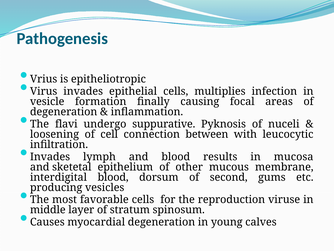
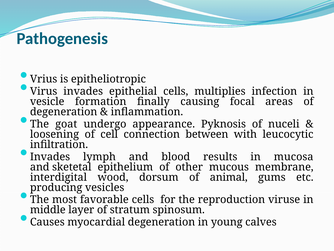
flavi: flavi -> goat (66, 124)
suppurative: suppurative -> appearance (164, 124)
interdigital blood: blood -> wood (113, 177)
second: second -> animal (229, 177)
